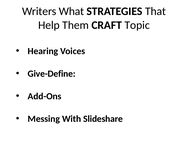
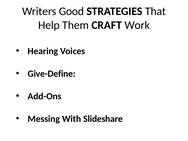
What: What -> Good (71, 11)
Topic: Topic -> Work (137, 25)
